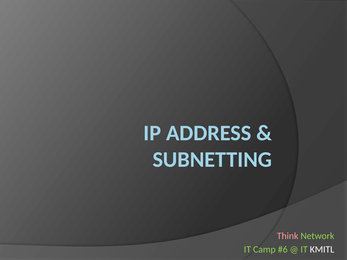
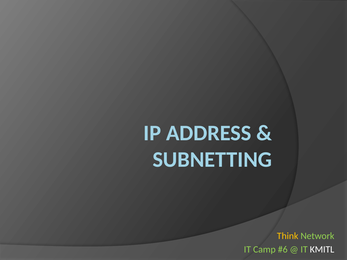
Think colour: pink -> yellow (288, 236)
